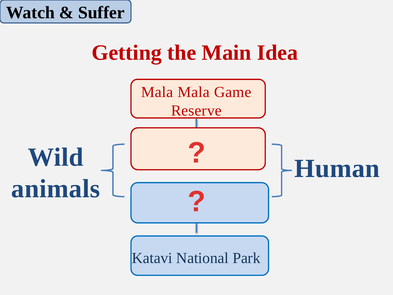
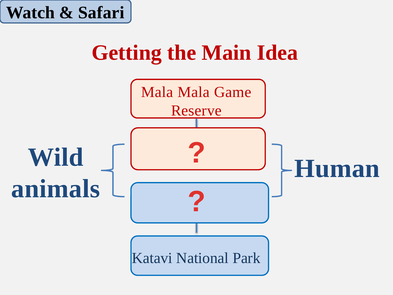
Suffer: Suffer -> Safari (101, 13)
